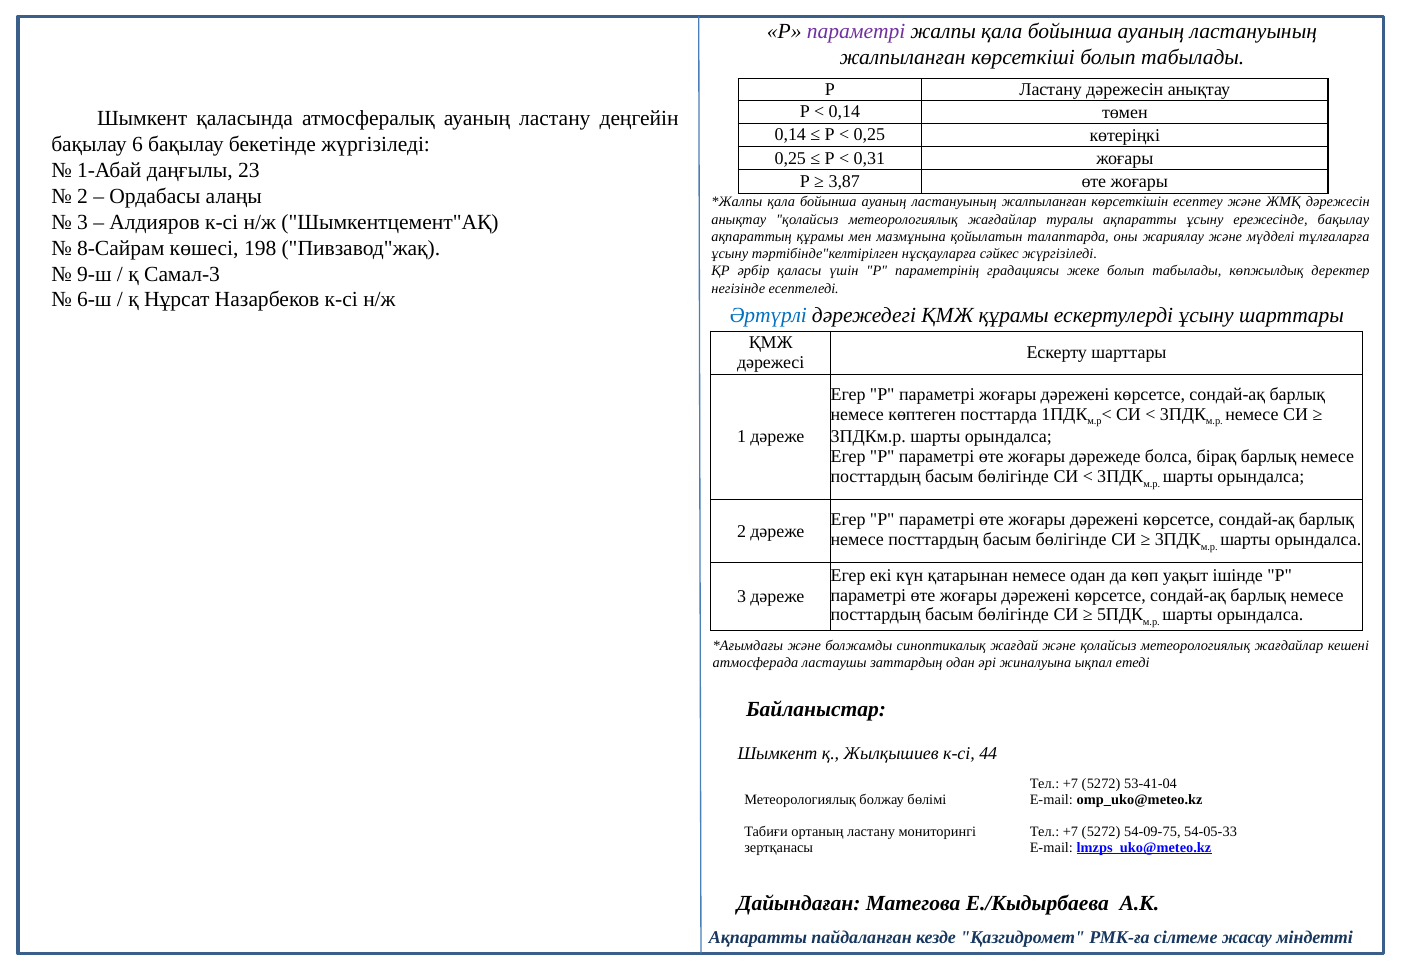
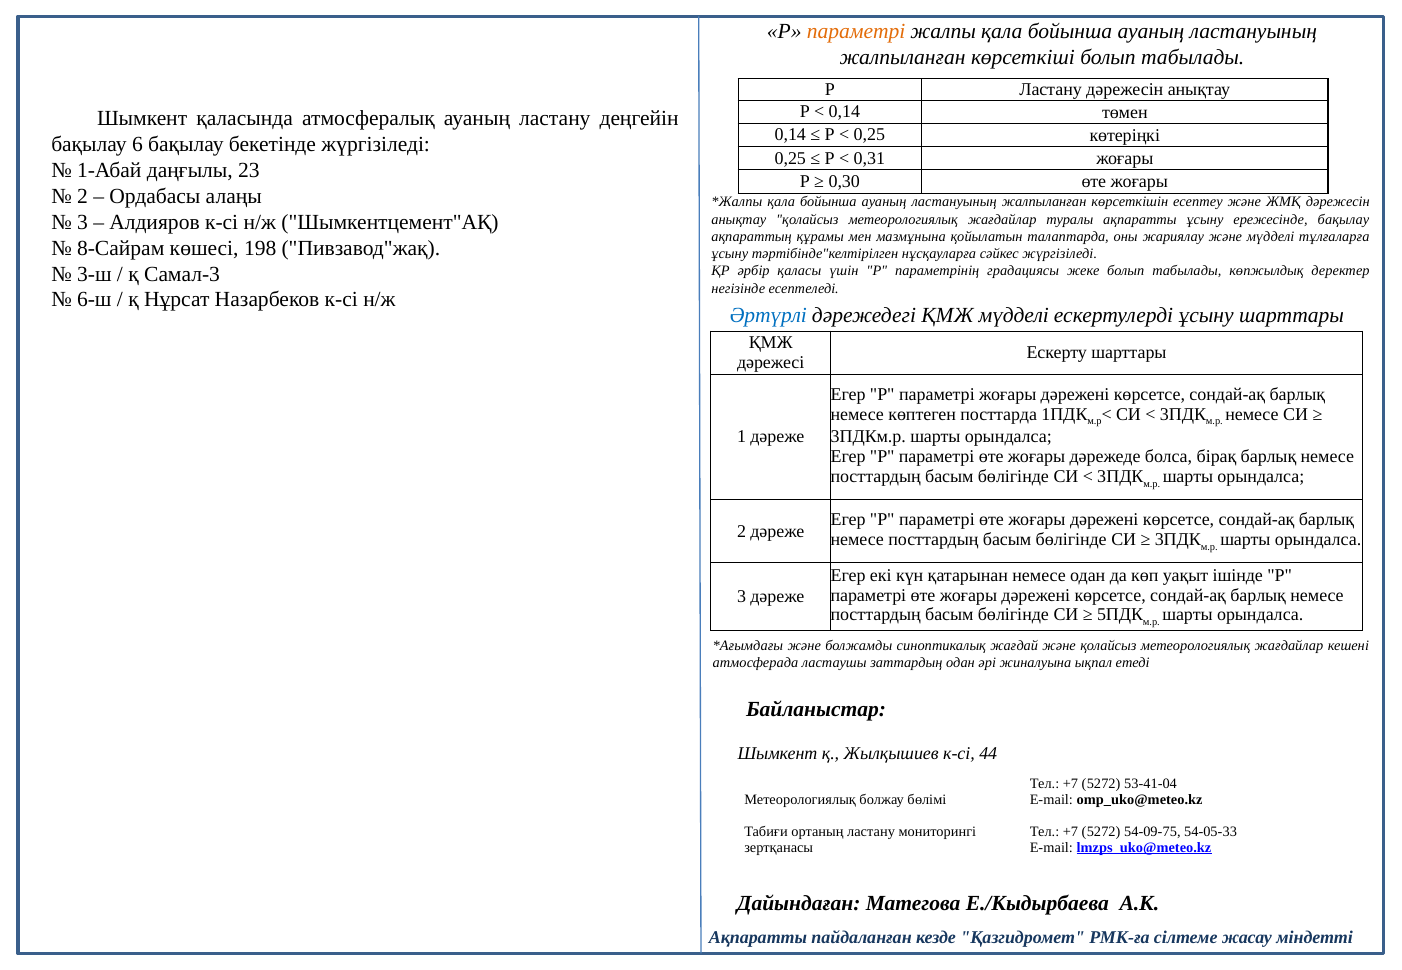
параметрі colour: purple -> orange (856, 32)
3,87: 3,87 -> 0,30 (844, 181)
9-ш: 9-ш -> 3-ш (94, 274)
ҚМЖ құрамы: құрамы -> мүдделі (1014, 316)
